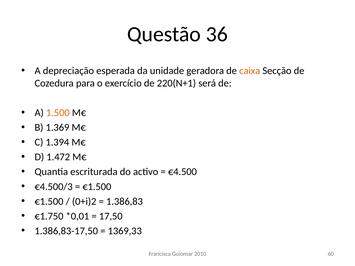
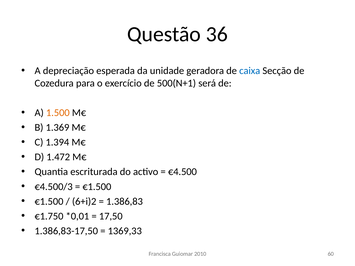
caixa colour: orange -> blue (250, 71)
220(N+1: 220(N+1 -> 500(N+1 (176, 83)
0+i)2: 0+i)2 -> 6+i)2 (84, 202)
